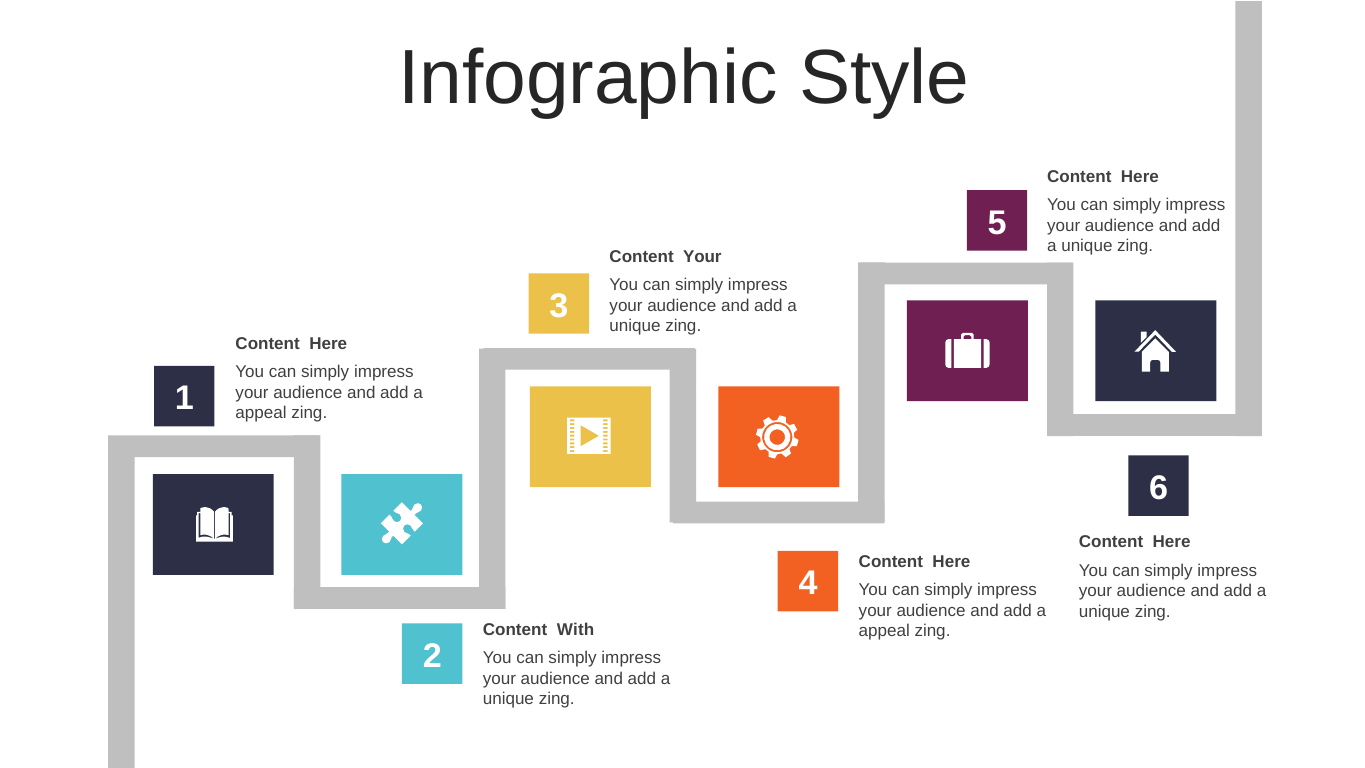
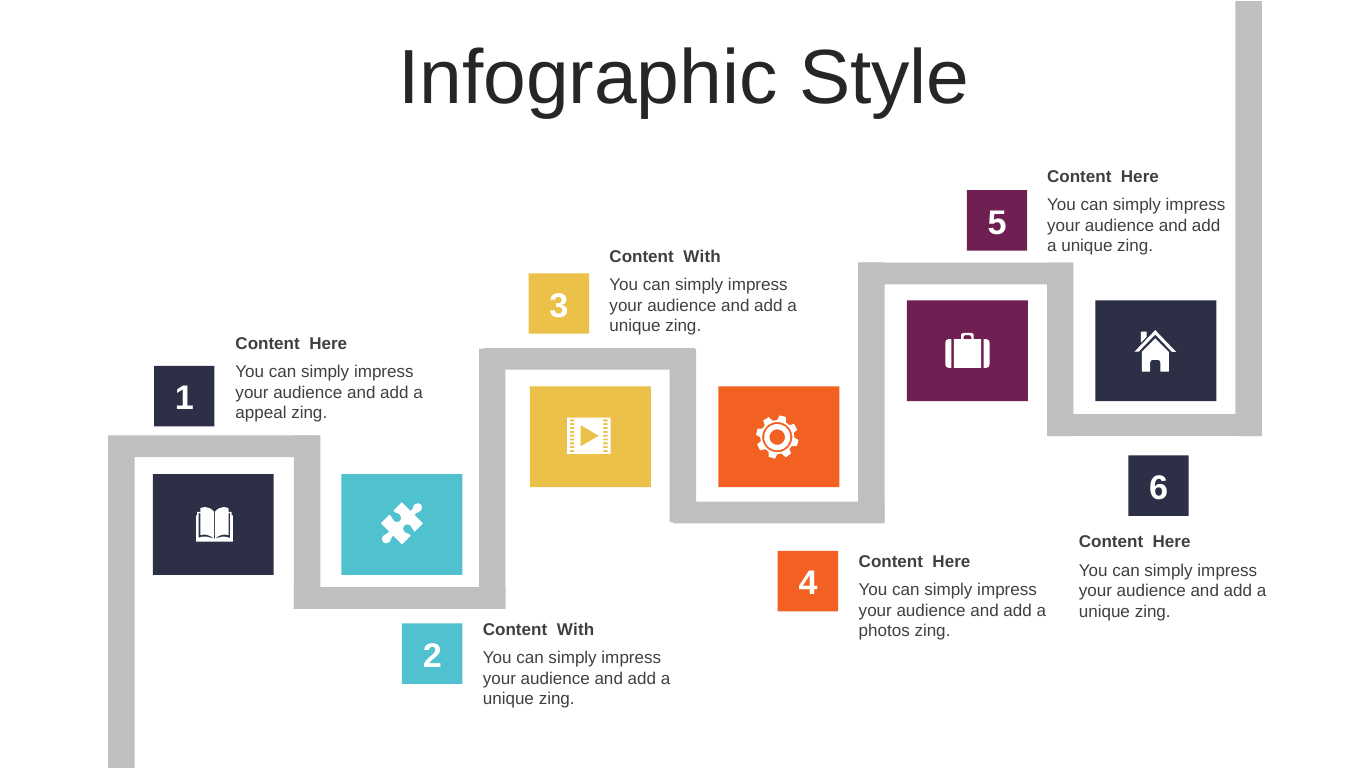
Your: Your -> With (702, 256)
appeal: appeal -> photos (884, 631)
